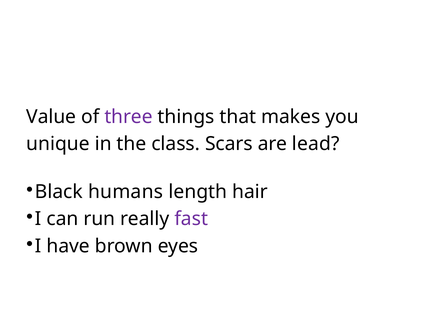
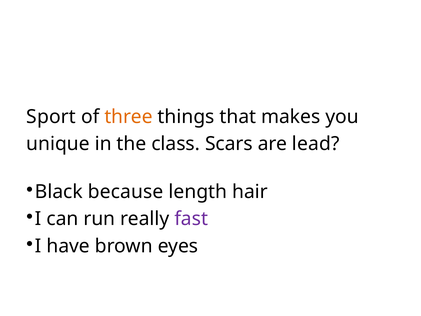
Value: Value -> Sport (51, 117)
three colour: purple -> orange (129, 117)
humans: humans -> because (126, 192)
